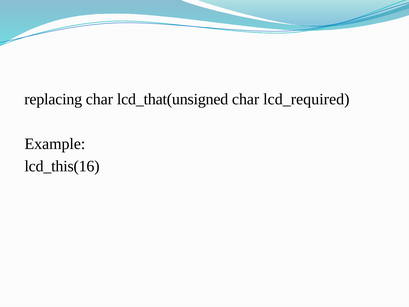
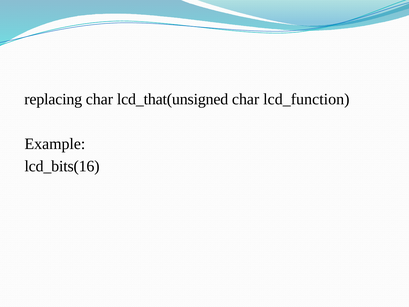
lcd_required: lcd_required -> lcd_function (306, 99)
lcd_this(16: lcd_this(16 -> lcd_bits(16 (62, 166)
